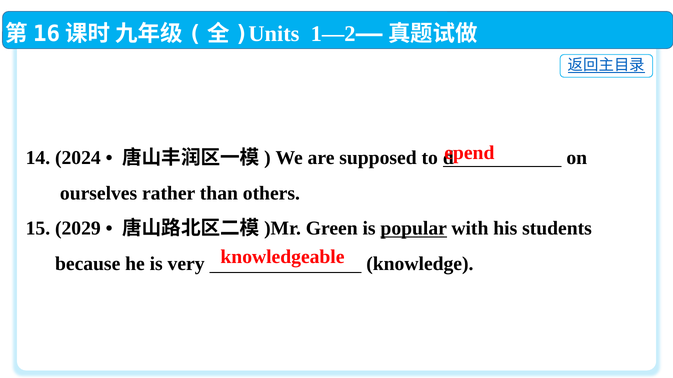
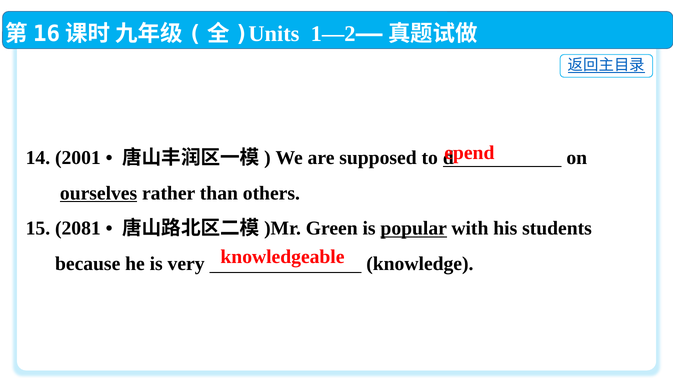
2024: 2024 -> 2001 (78, 158)
ourselves underline: none -> present (99, 193)
2029: 2029 -> 2081 (78, 229)
